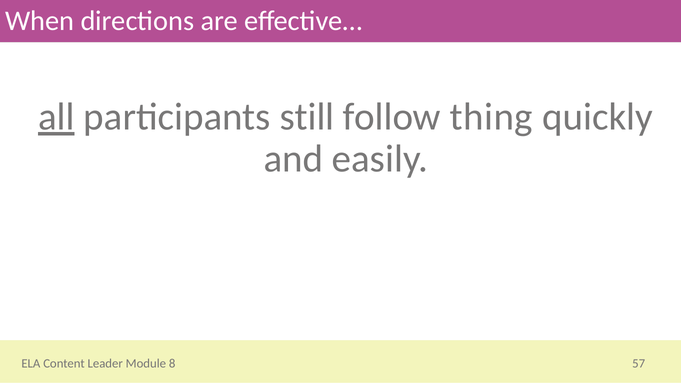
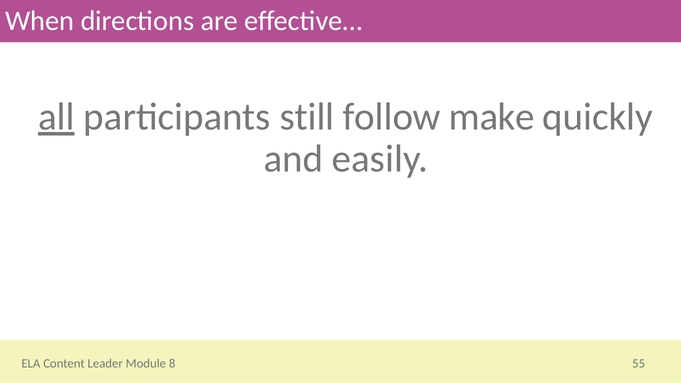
thing: thing -> make (492, 117)
57: 57 -> 55 (639, 364)
